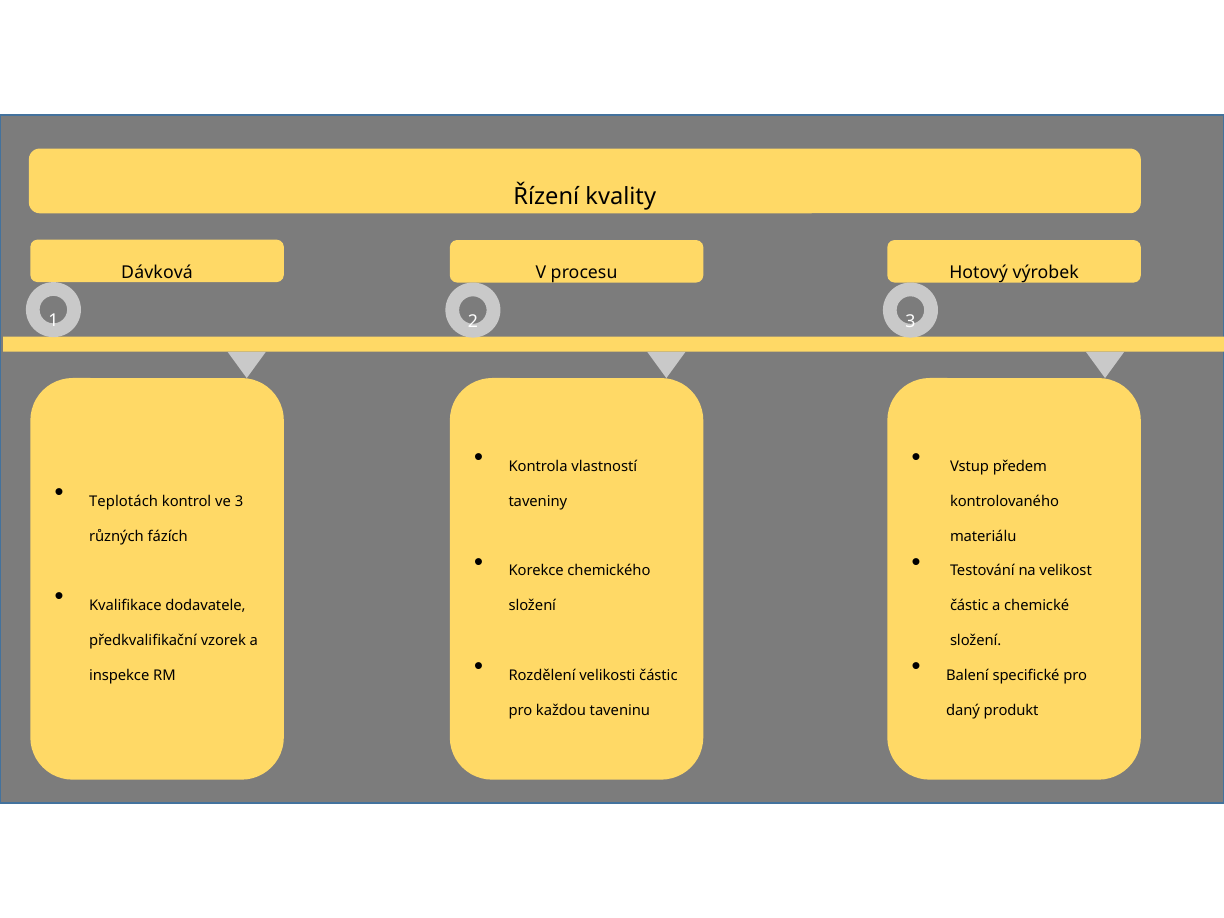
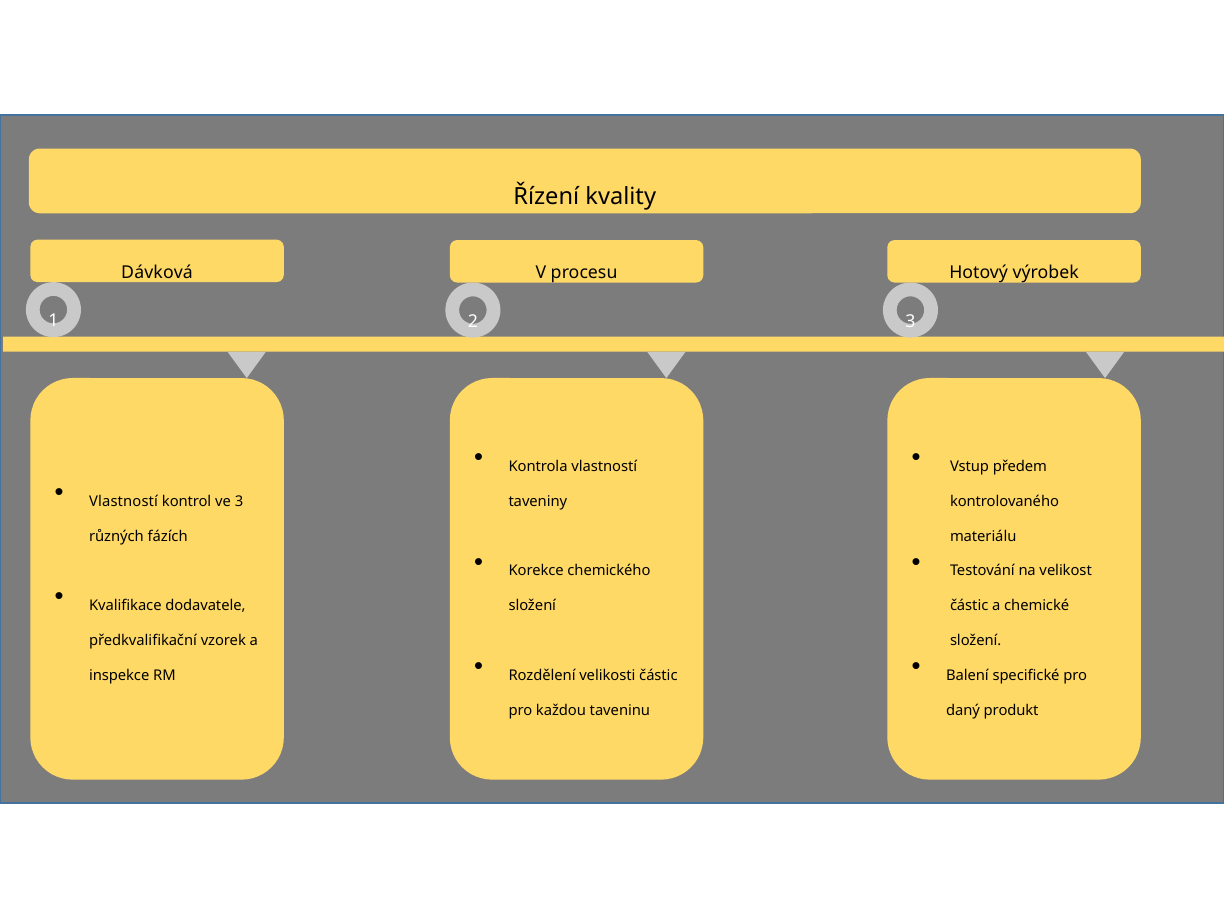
Teplotách: Teplotách -> Vlastností (124, 501)
